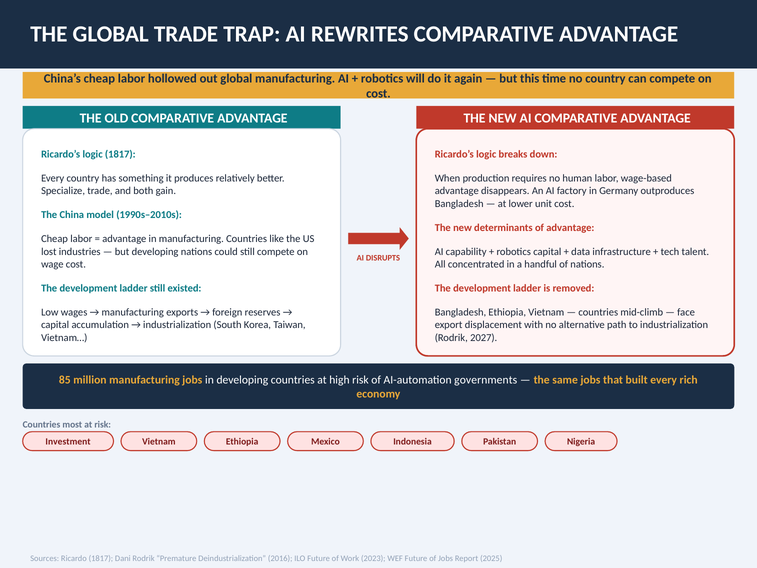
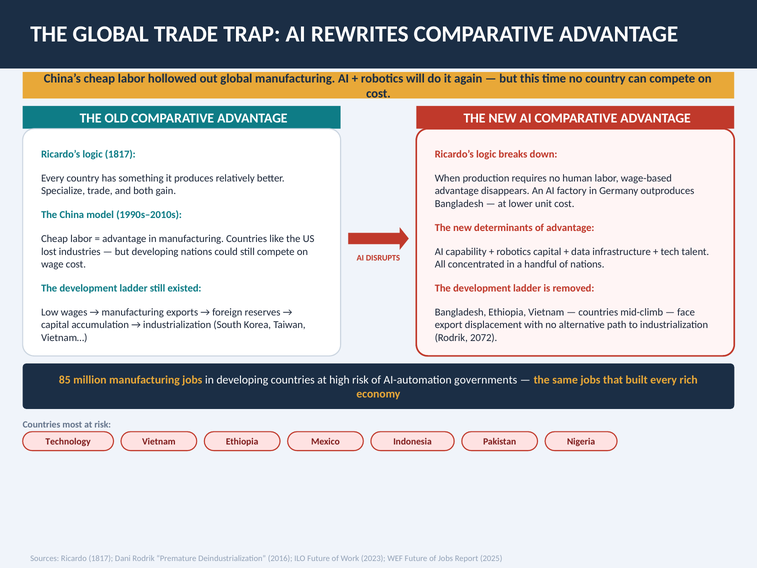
2027: 2027 -> 2072 (484, 337)
Investment: Investment -> Technology (68, 442)
